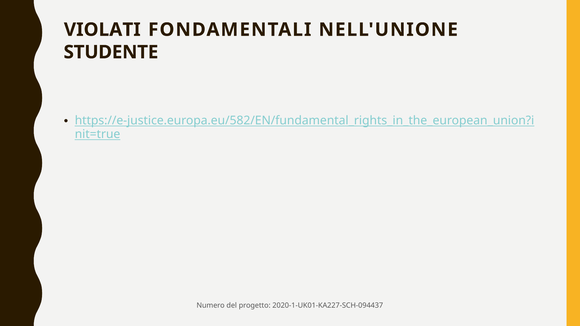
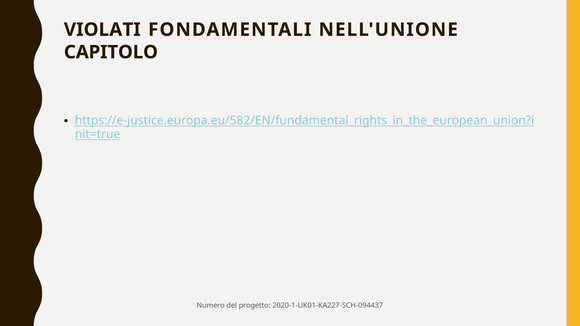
STUDENTE: STUDENTE -> CAPITOLO (111, 52)
